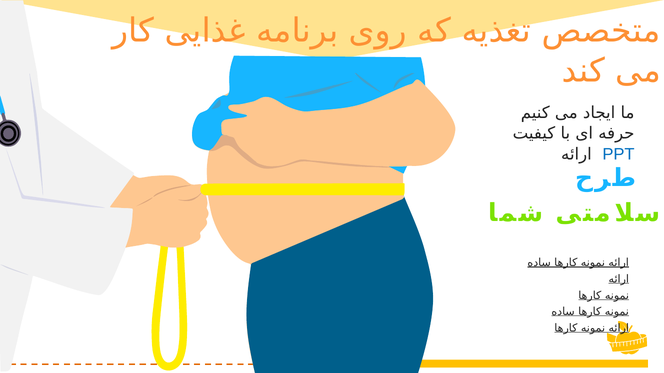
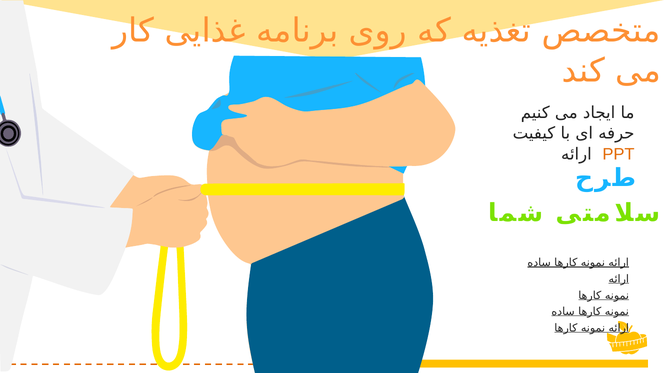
PPT colour: blue -> orange (618, 154)
